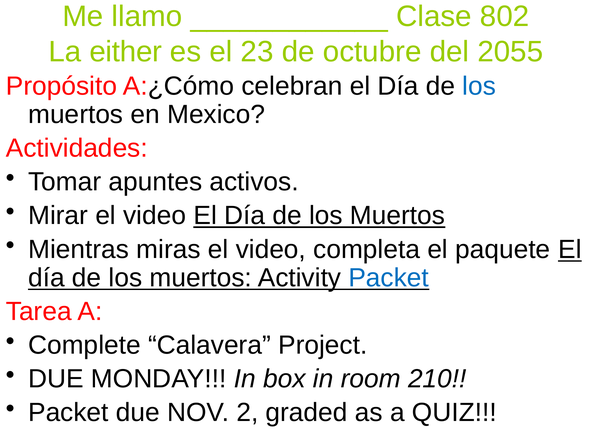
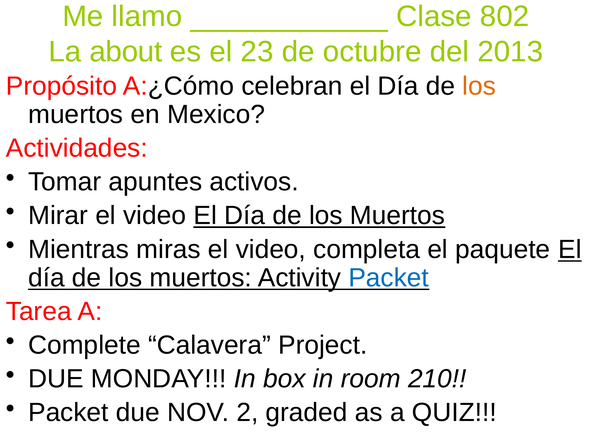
either: either -> about (126, 52)
2055: 2055 -> 2013 (510, 52)
los colour: blue -> orange (479, 86)
